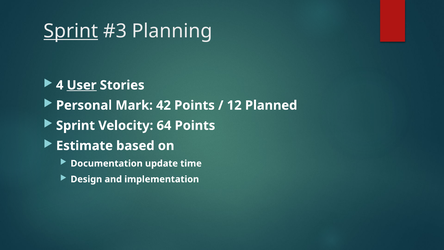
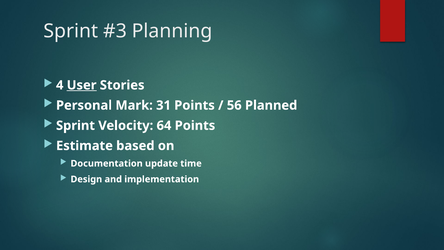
Sprint underline: present -> none (71, 31)
42: 42 -> 31 (164, 105)
12: 12 -> 56 (234, 105)
